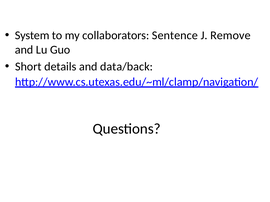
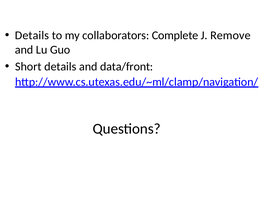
System: System -> Details (32, 35)
Sentence: Sentence -> Complete (175, 35)
data/back: data/back -> data/front (127, 67)
